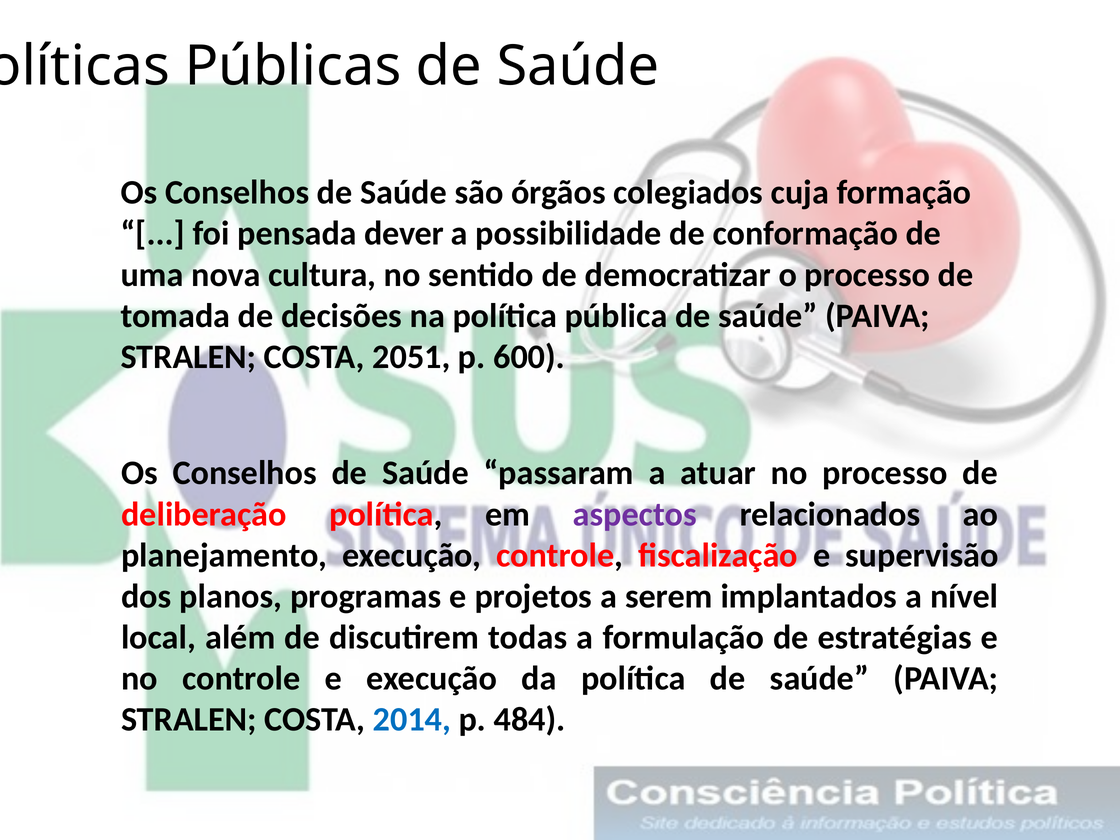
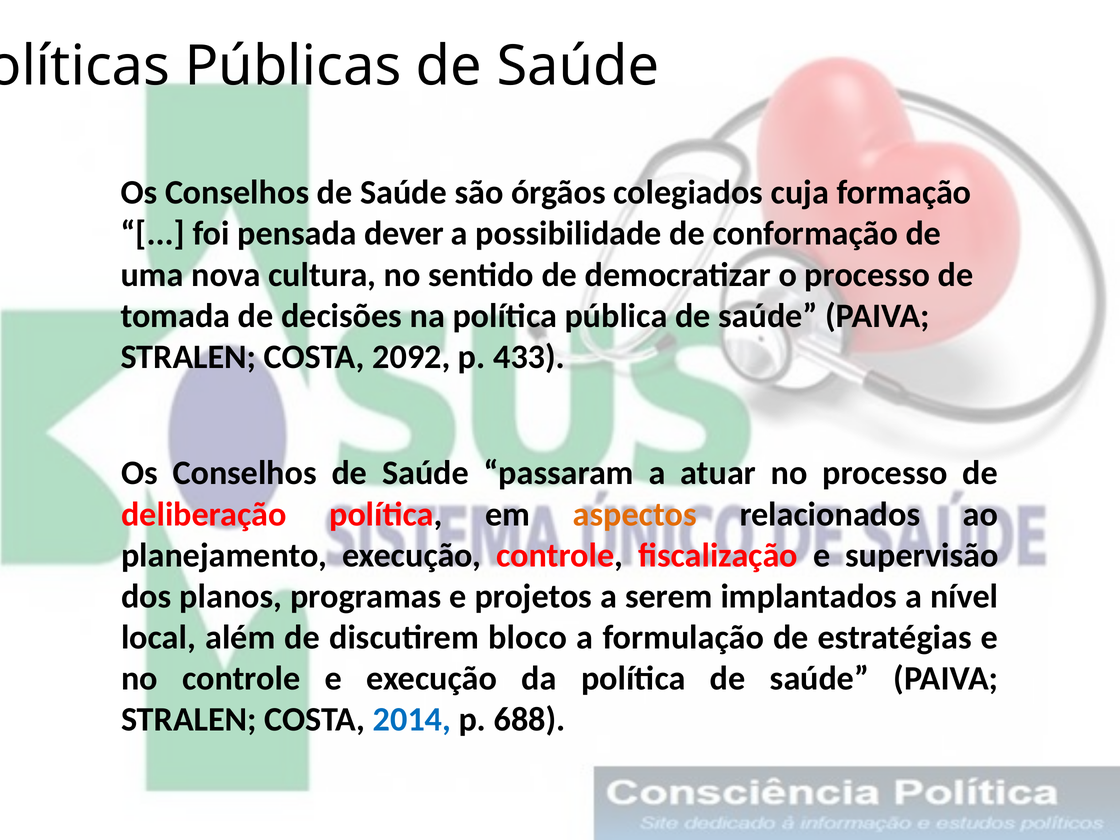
2051: 2051 -> 2092 (411, 357)
600: 600 -> 433 (529, 357)
aspectos colour: purple -> orange (635, 514)
todas: todas -> bloco (528, 637)
484: 484 -> 688 (530, 719)
